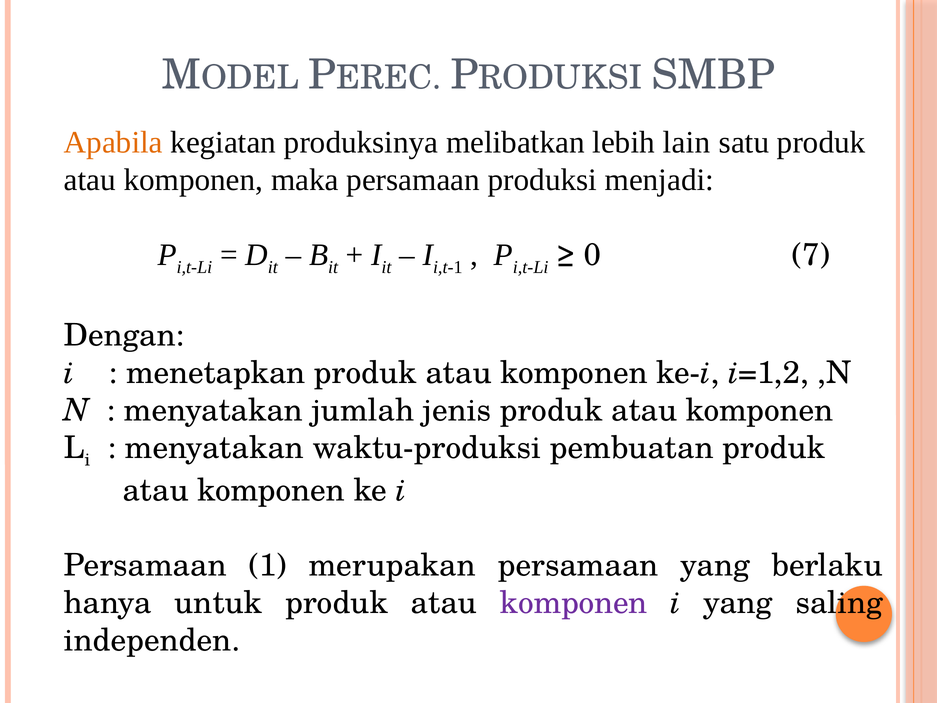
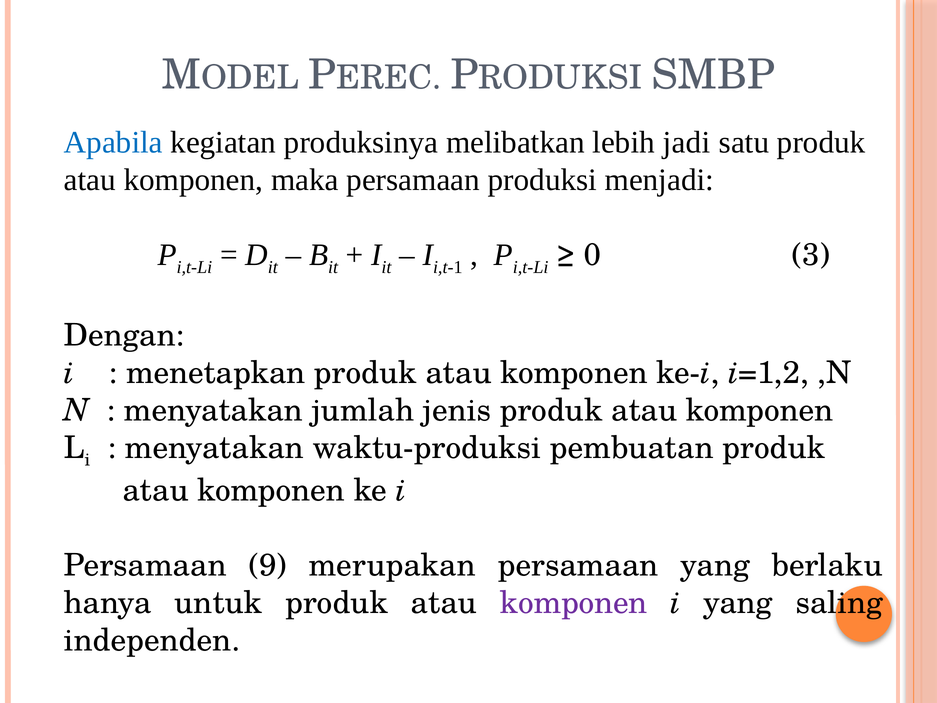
Apabila colour: orange -> blue (113, 143)
lain: lain -> jadi (687, 143)
7: 7 -> 3 (811, 255)
1: 1 -> 9 (268, 565)
